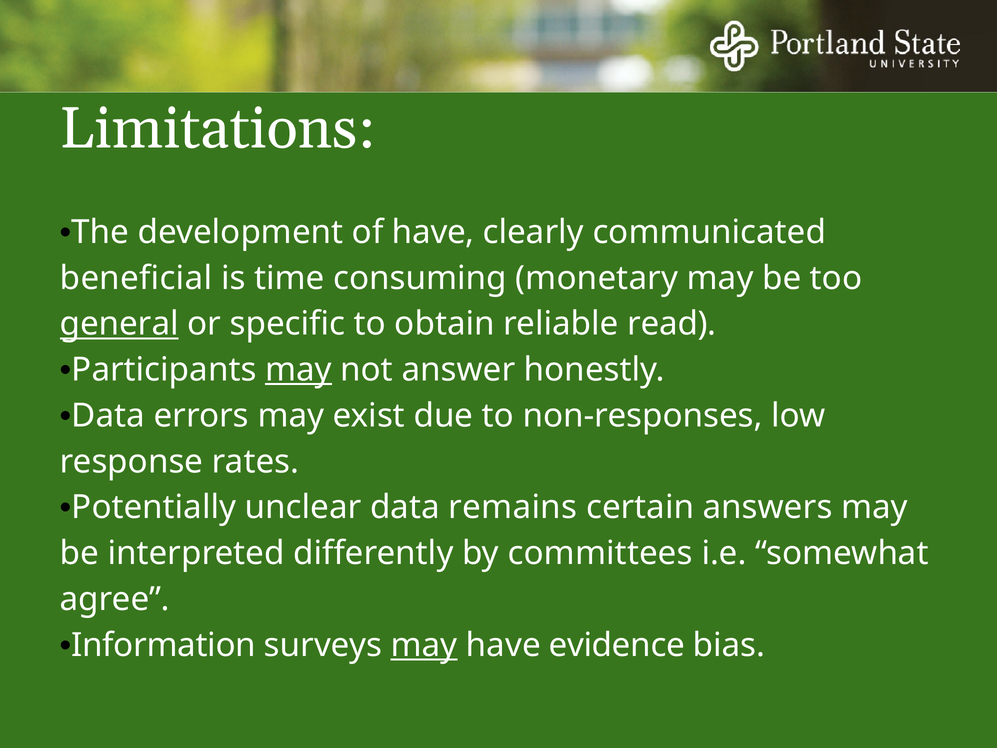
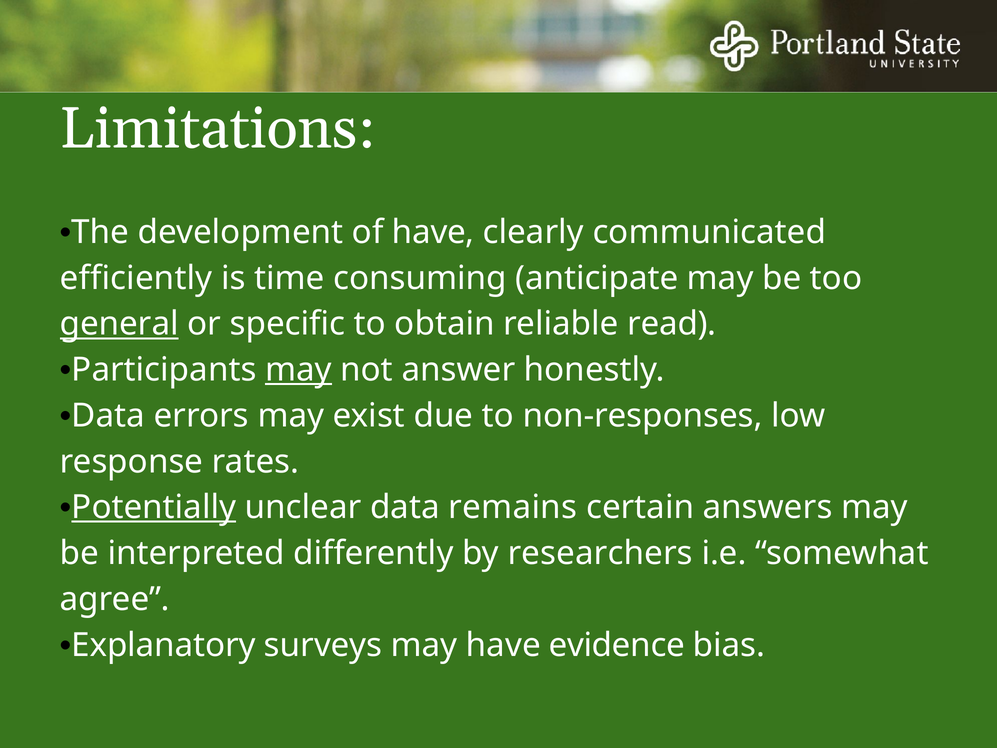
beneficial: beneficial -> efficiently (136, 278)
monetary: monetary -> anticipate (597, 278)
Potentially underline: none -> present (154, 507)
committees: committees -> researchers (600, 553)
Information: Information -> Explanatory (163, 645)
may underline: present -> none (424, 645)
